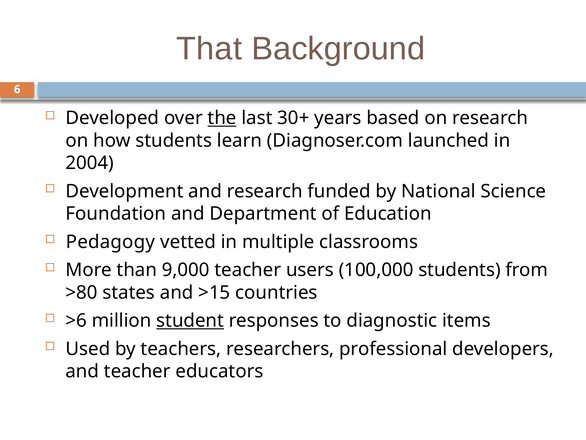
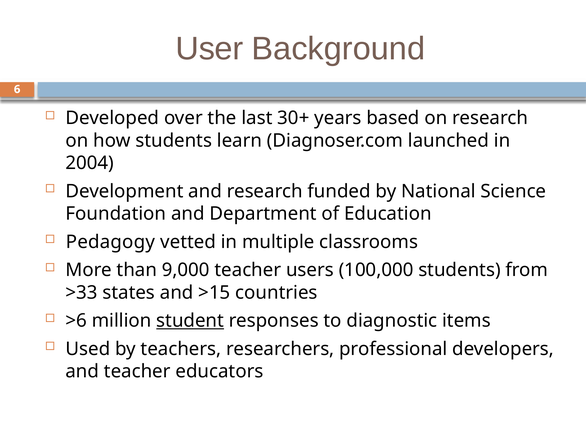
That: That -> User (209, 49)
the underline: present -> none (222, 118)
>80: >80 -> >33 (82, 292)
